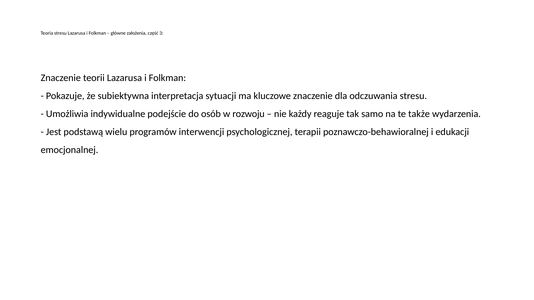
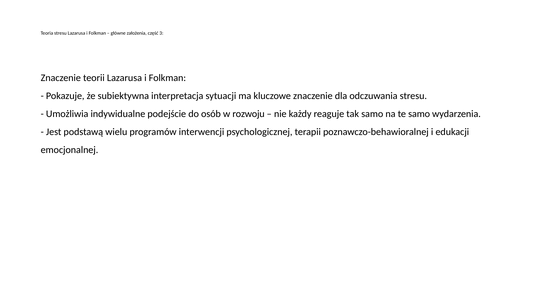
te także: także -> samo (419, 114)
